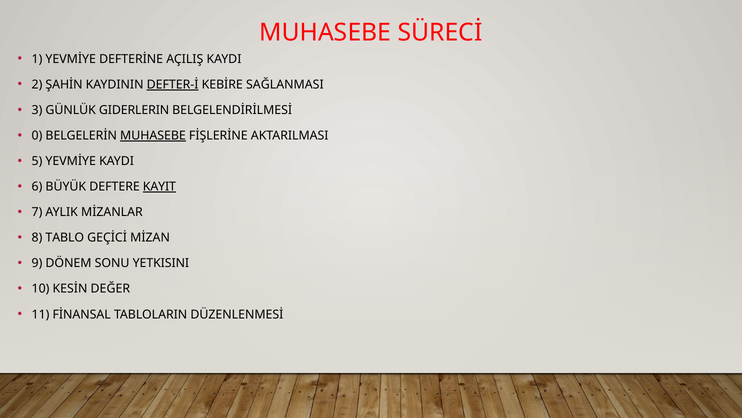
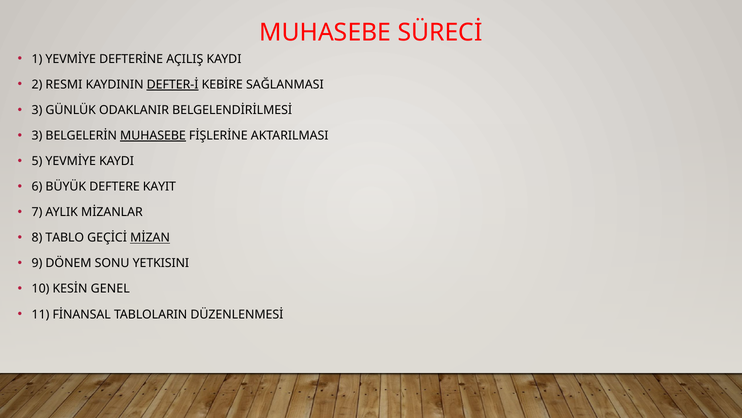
ŞAHİN: ŞAHİN -> RESMI (64, 84)
GIDERLERIN: GIDERLERIN -> ODAKLANIR (134, 110)
0: 0 -> 3 (37, 135)
KAYIT underline: present -> none (159, 186)
MİZAN underline: none -> present (150, 237)
DEĞER: DEĞER -> GENEL (110, 288)
